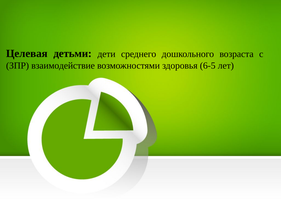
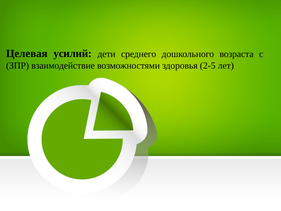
детьми: детьми -> усилий (73, 53)
6-5: 6-5 -> 2-5 (208, 66)
